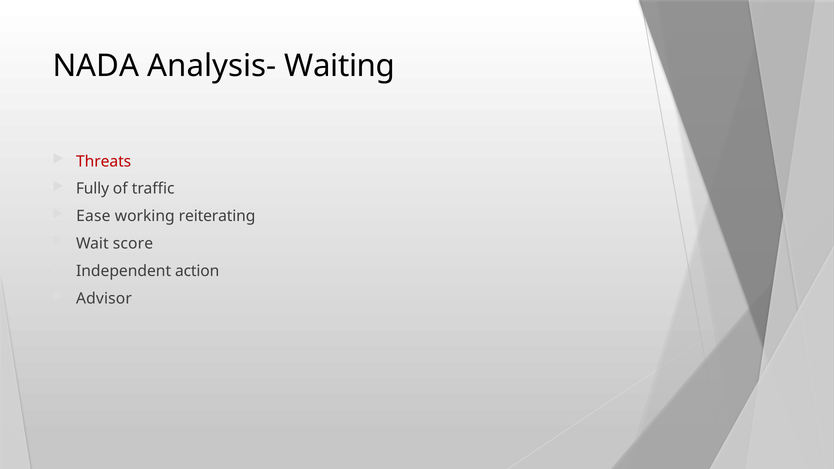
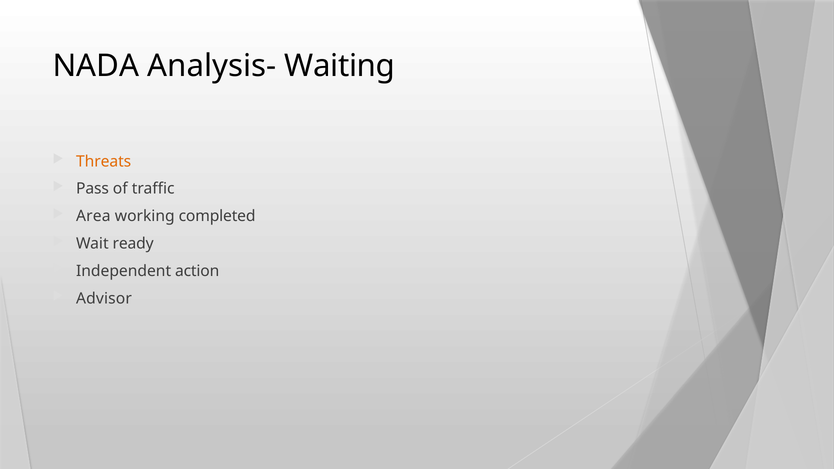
Threats colour: red -> orange (104, 161)
Fully: Fully -> Pass (92, 189)
Ease: Ease -> Area (93, 216)
reiterating: reiterating -> completed (217, 216)
score: score -> ready (133, 244)
